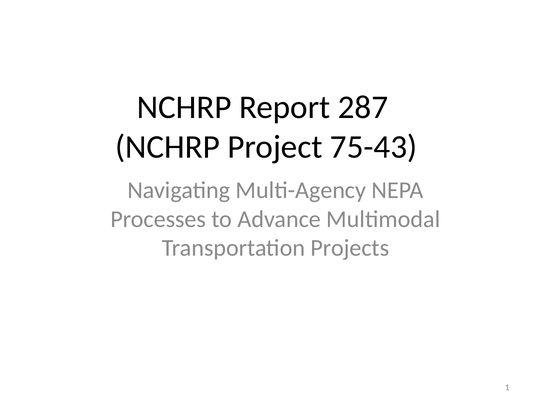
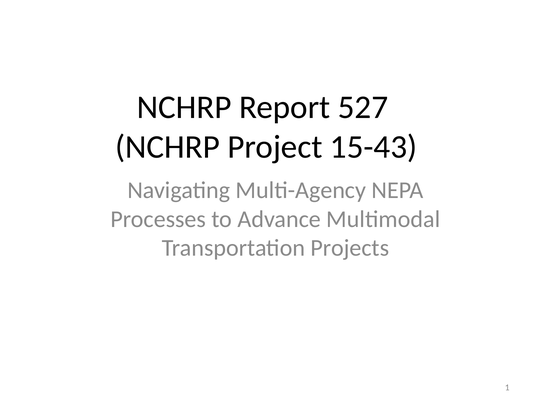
287: 287 -> 527 (363, 107)
75-43: 75-43 -> 15-43 (374, 147)
